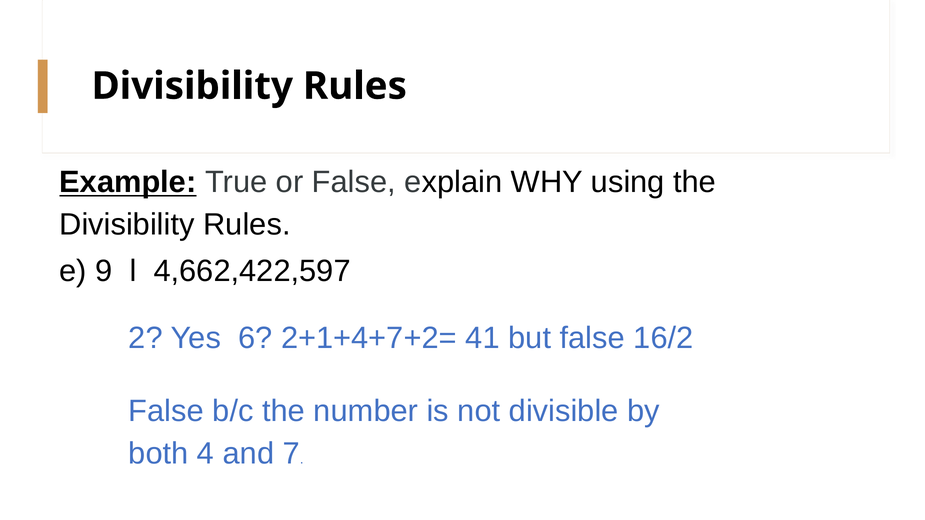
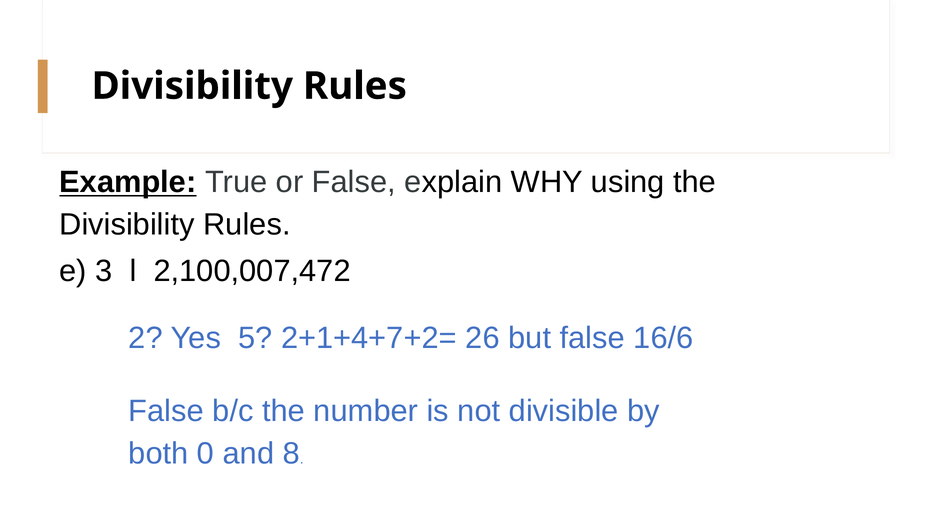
9: 9 -> 3 (104, 271)
4,662,422,597: 4,662,422,597 -> 2,100,007,472 (252, 271)
6: 6 -> 5 (255, 338)
41: 41 -> 26 (483, 338)
16/2: 16/2 -> 16/6 (663, 338)
4: 4 -> 0 (206, 454)
7: 7 -> 8 (291, 454)
